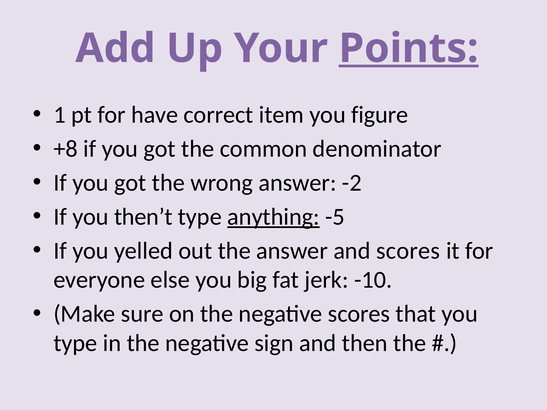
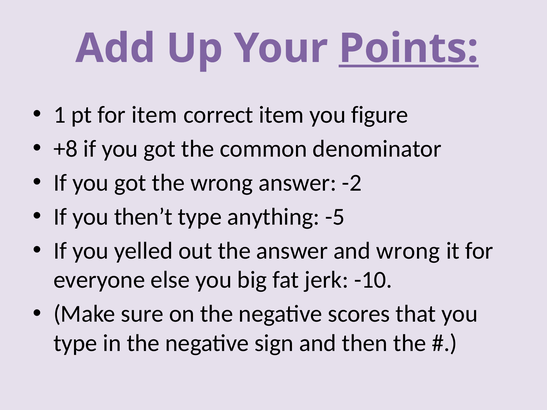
for have: have -> item (154, 115)
anything underline: present -> none (273, 217)
and scores: scores -> wrong (408, 251)
